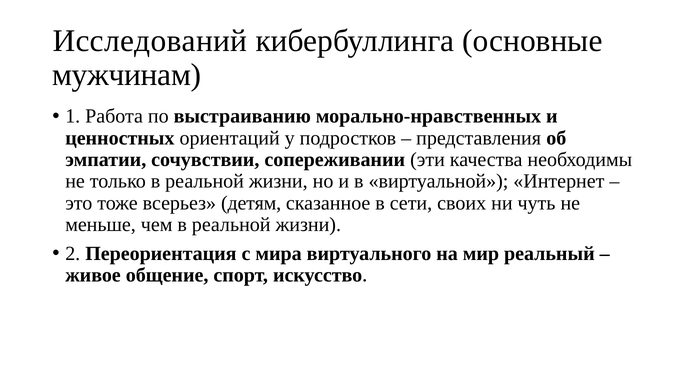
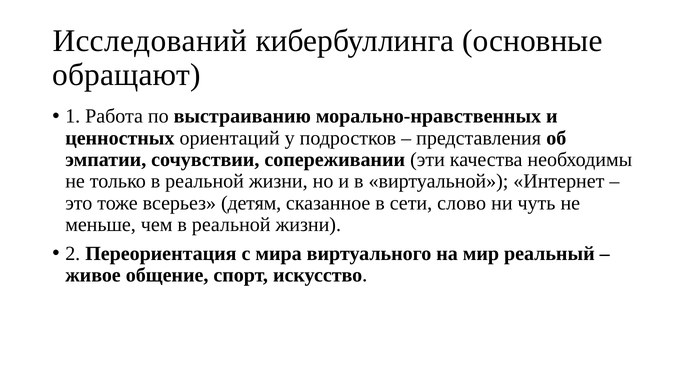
мужчинам: мужчинам -> обращают (127, 75)
своих: своих -> слово (462, 203)
